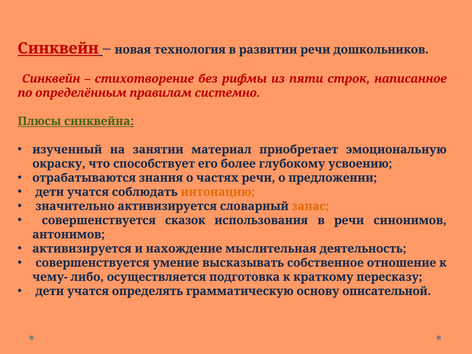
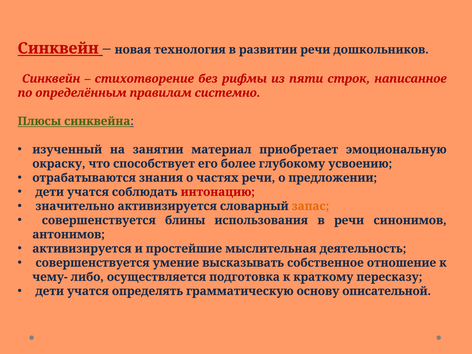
интонацию colour: orange -> red (218, 192)
сказок: сказок -> блины (185, 220)
нахождение: нахождение -> простейшие (184, 249)
